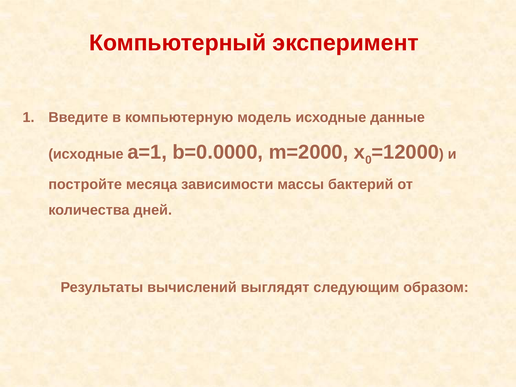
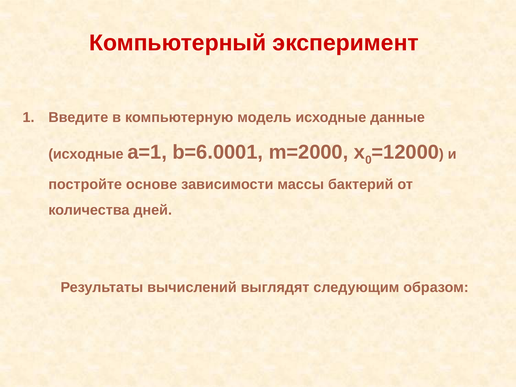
b=0.0000: b=0.0000 -> b=6.0001 (218, 152)
месяца: месяца -> основе (152, 184)
